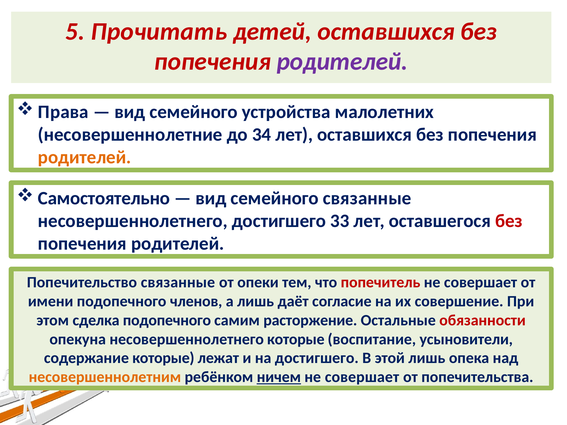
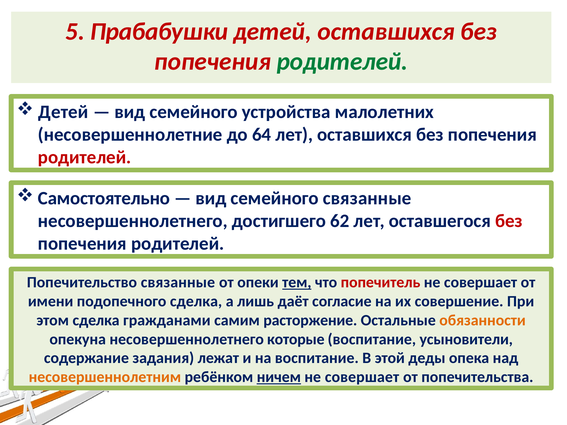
Прочитать: Прочитать -> Прабабушки (159, 31)
родителей colour: purple -> green (342, 62)
Права: Права -> Детей (63, 112)
34: 34 -> 64 (262, 135)
родителей colour: orange -> red (85, 157)
33: 33 -> 62 (340, 221)
тем underline: none -> present (297, 283)
подопечного членов: членов -> сделка (196, 302)
сделка подопечного: подопечного -> гражданами (167, 320)
обязанности colour: red -> orange (483, 320)
содержание которые: которые -> задания (163, 358)
на достигшего: достигшего -> воспитание (317, 358)
этой лишь: лишь -> деды (427, 358)
